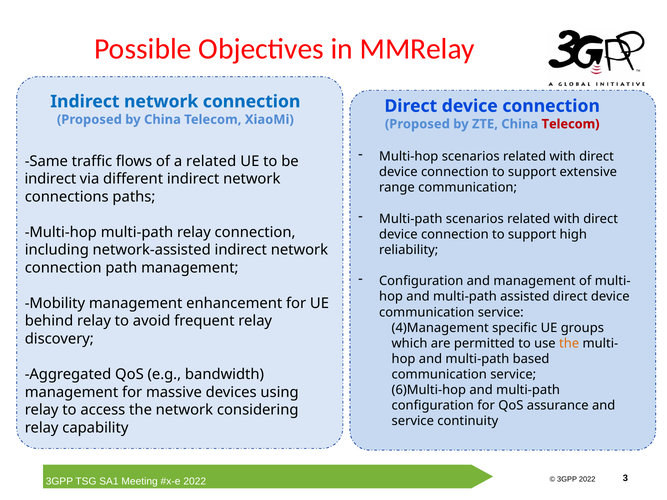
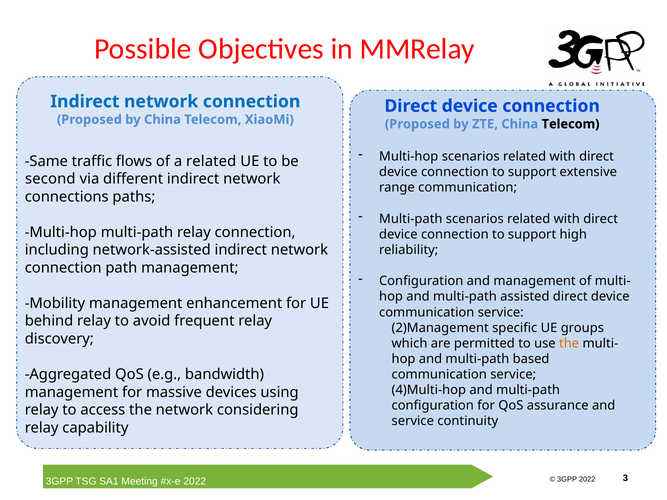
Telecom colour: red -> black (571, 124)
indirect: indirect -> second (50, 179)
4)Management: 4)Management -> 2)Management (440, 328)
6)Multi-hop: 6)Multi-hop -> 4)Multi-hop (429, 390)
